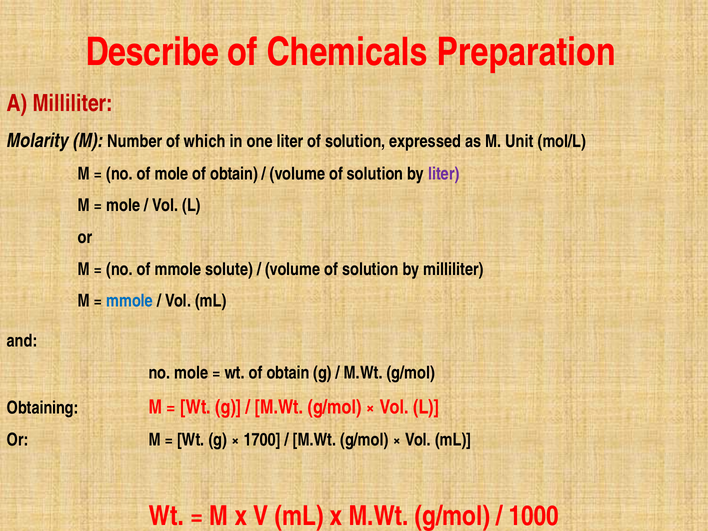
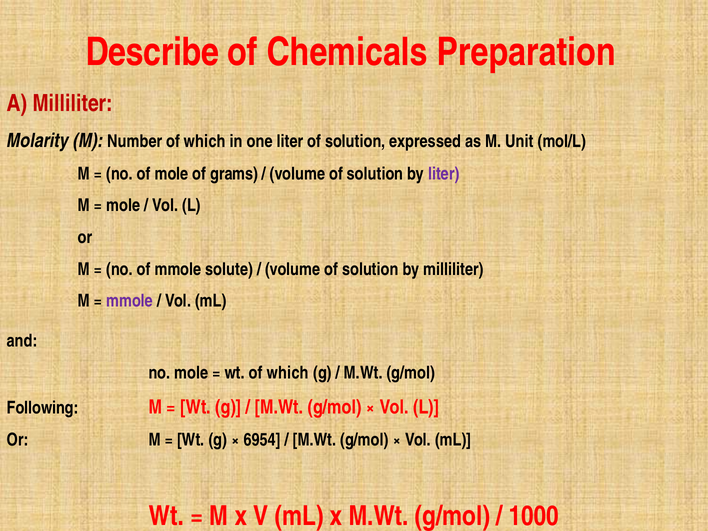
mole of obtain: obtain -> grams (234, 174)
mmole colour: blue -> purple (130, 301)
wt of obtain: obtain -> which (288, 373)
Obtaining: Obtaining -> Following (43, 408)
1700: 1700 -> 6954 (262, 440)
